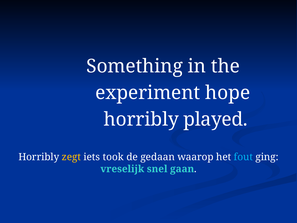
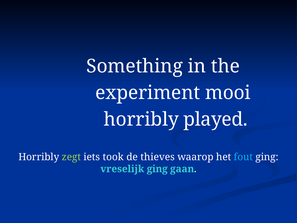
hope: hope -> mooi (228, 93)
zegt colour: yellow -> light green (71, 157)
gedaan: gedaan -> thieves (158, 157)
vreselijk snel: snel -> ging (157, 169)
